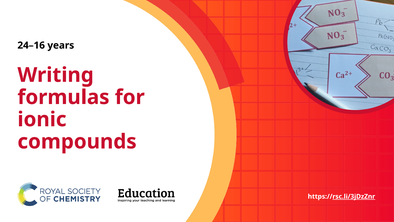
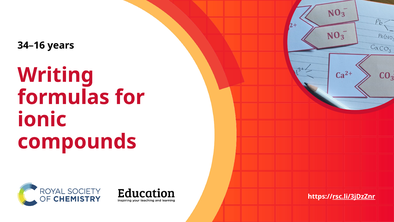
24–16: 24–16 -> 34–16 (31, 45)
